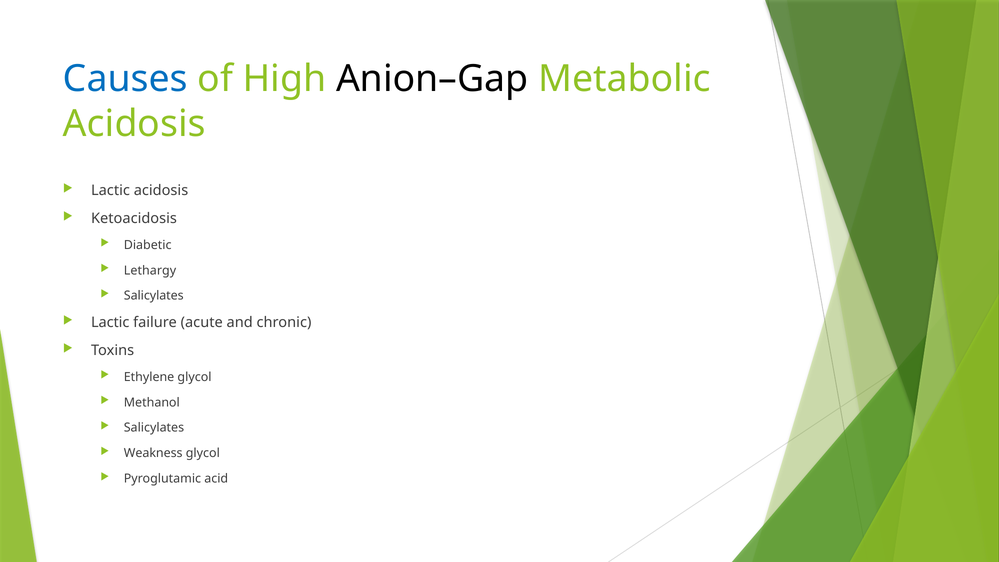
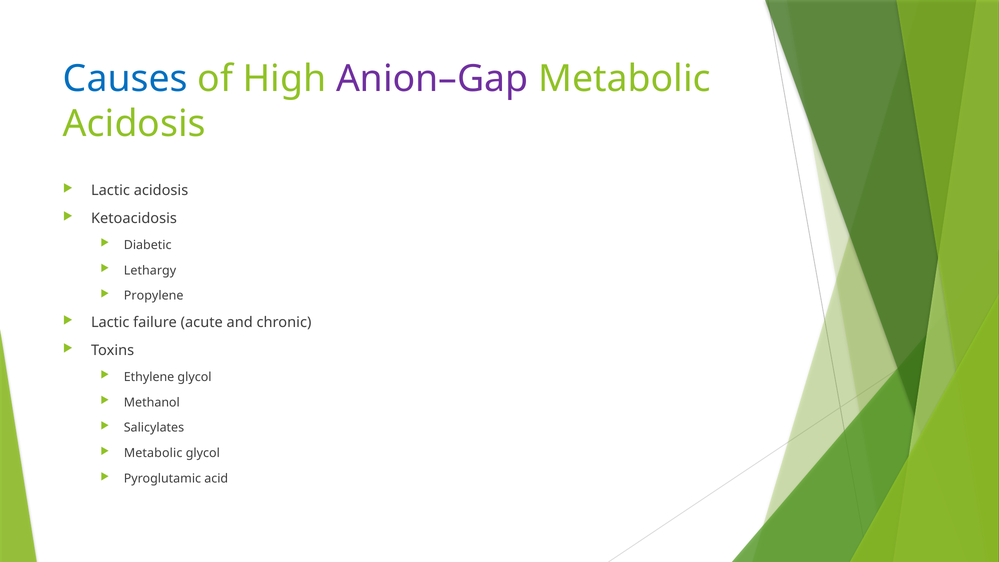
Anion–Gap colour: black -> purple (432, 79)
Salicylates: Salicylates -> Propylene (154, 296)
Weakness: Weakness -> Metabolic (153, 453)
